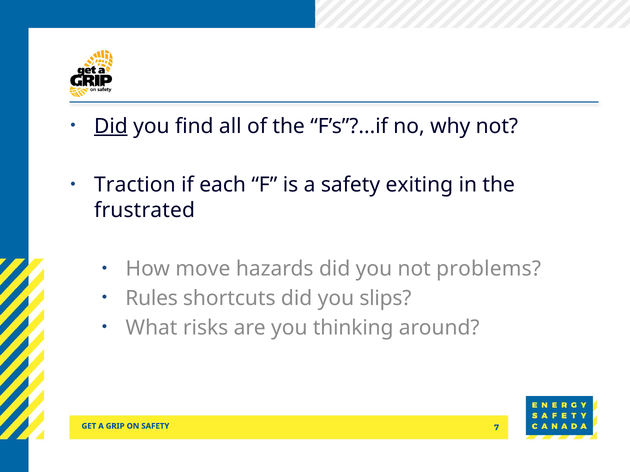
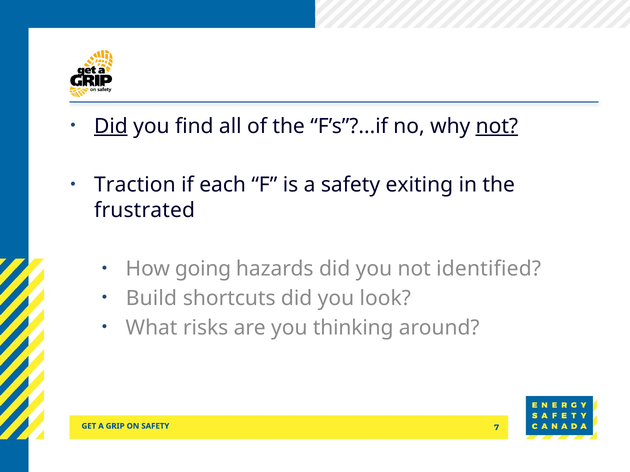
not underline: none -> present (497, 126)
move: move -> going (203, 269)
problems: problems -> identified (489, 269)
Rules: Rules -> Build (151, 299)
slips: slips -> look (385, 299)
